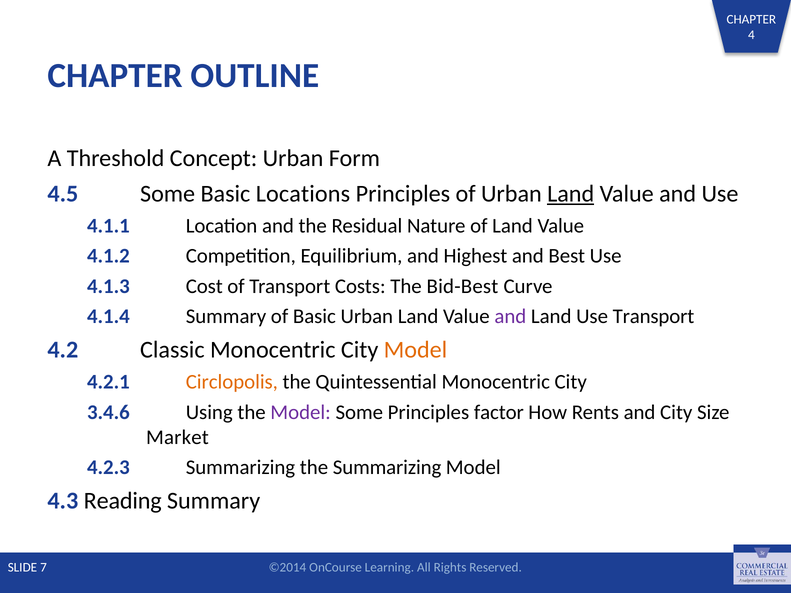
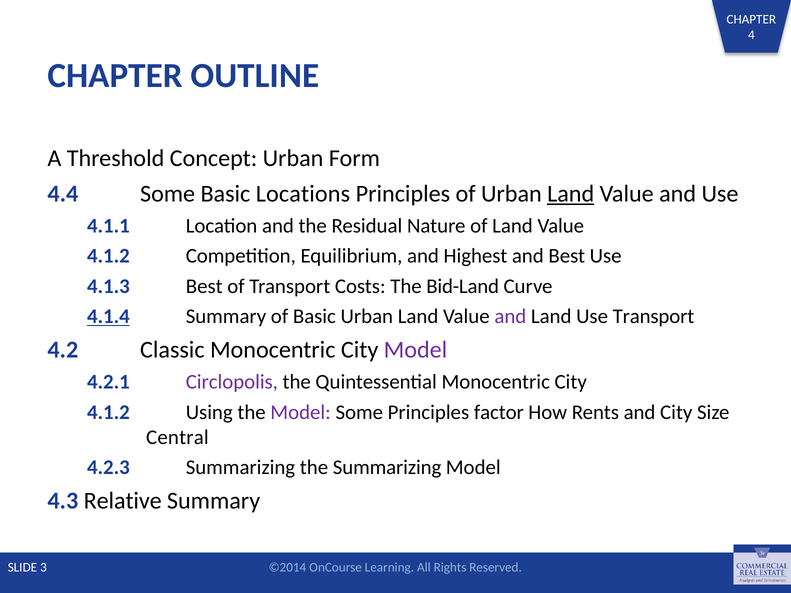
4.5: 4.5 -> 4.4 (63, 194)
4.1.3 Cost: Cost -> Best (204, 286)
Bid-Best: Bid-Best -> Bid-Land (463, 286)
4.1.4 underline: none -> present (108, 317)
Model colour: orange -> purple (415, 350)
Circlopolis colour: orange -> purple (232, 382)
3.4.6: 3.4.6 -> 4.1.2 (108, 412)
Market: Market -> Central (177, 437)
Reading: Reading -> Relative (123, 501)
7: 7 -> 3 (44, 568)
